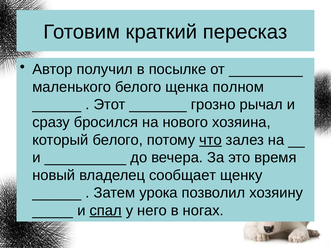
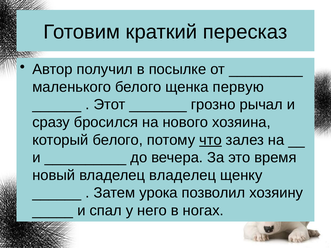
полном: полном -> первую (238, 87)
владелец сообщает: сообщает -> владелец (183, 175)
спал underline: present -> none (106, 211)
